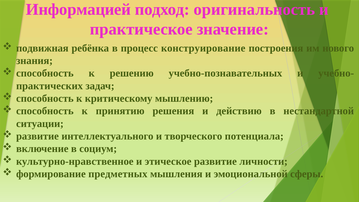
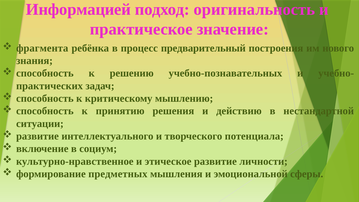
подвижная: подвижная -> фрагмента (42, 48)
конструирование: конструирование -> предварительный (203, 48)
